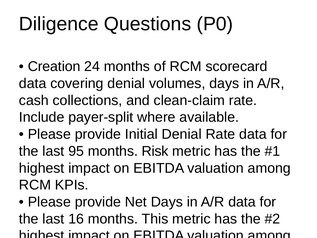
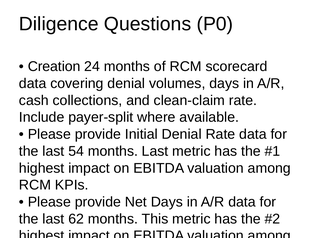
95: 95 -> 54 (76, 151)
months Risk: Risk -> Last (155, 151)
16: 16 -> 62 (76, 219)
